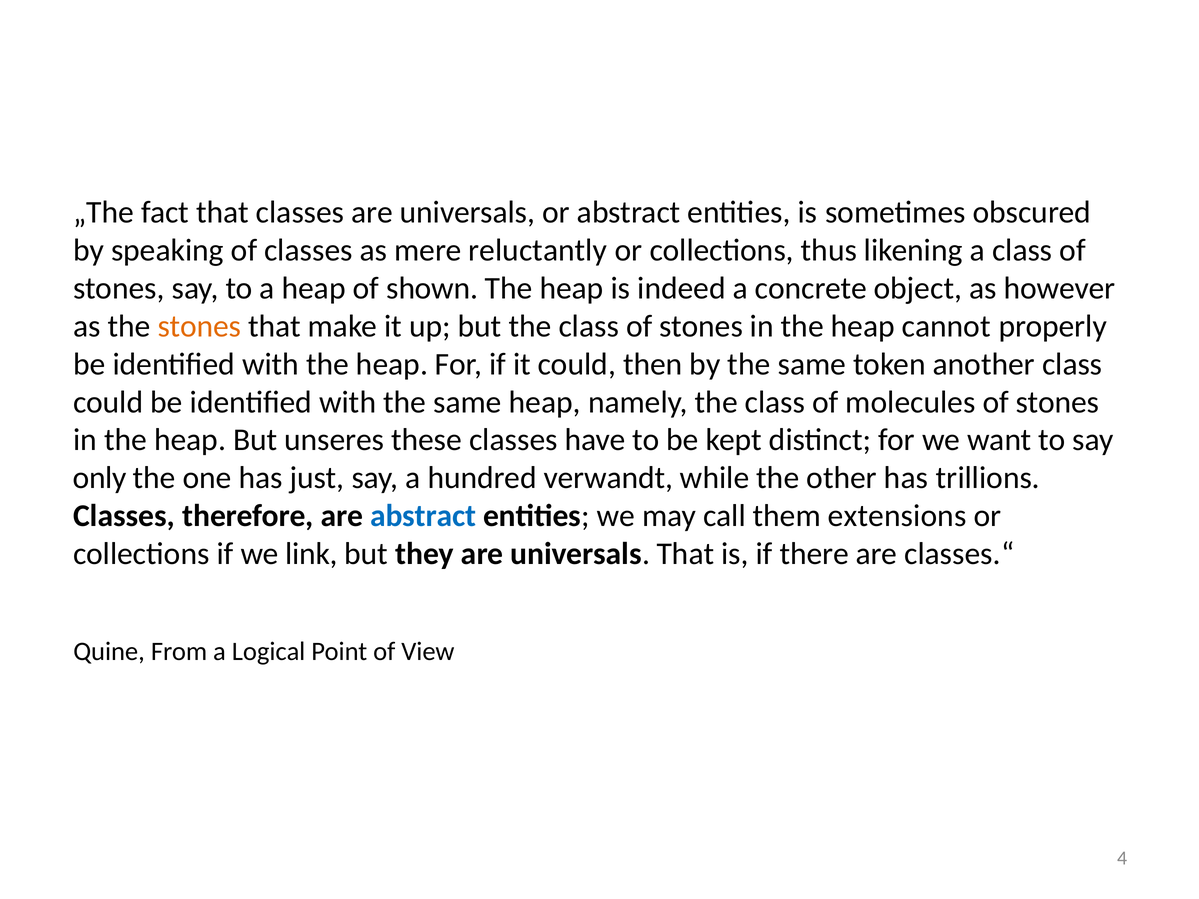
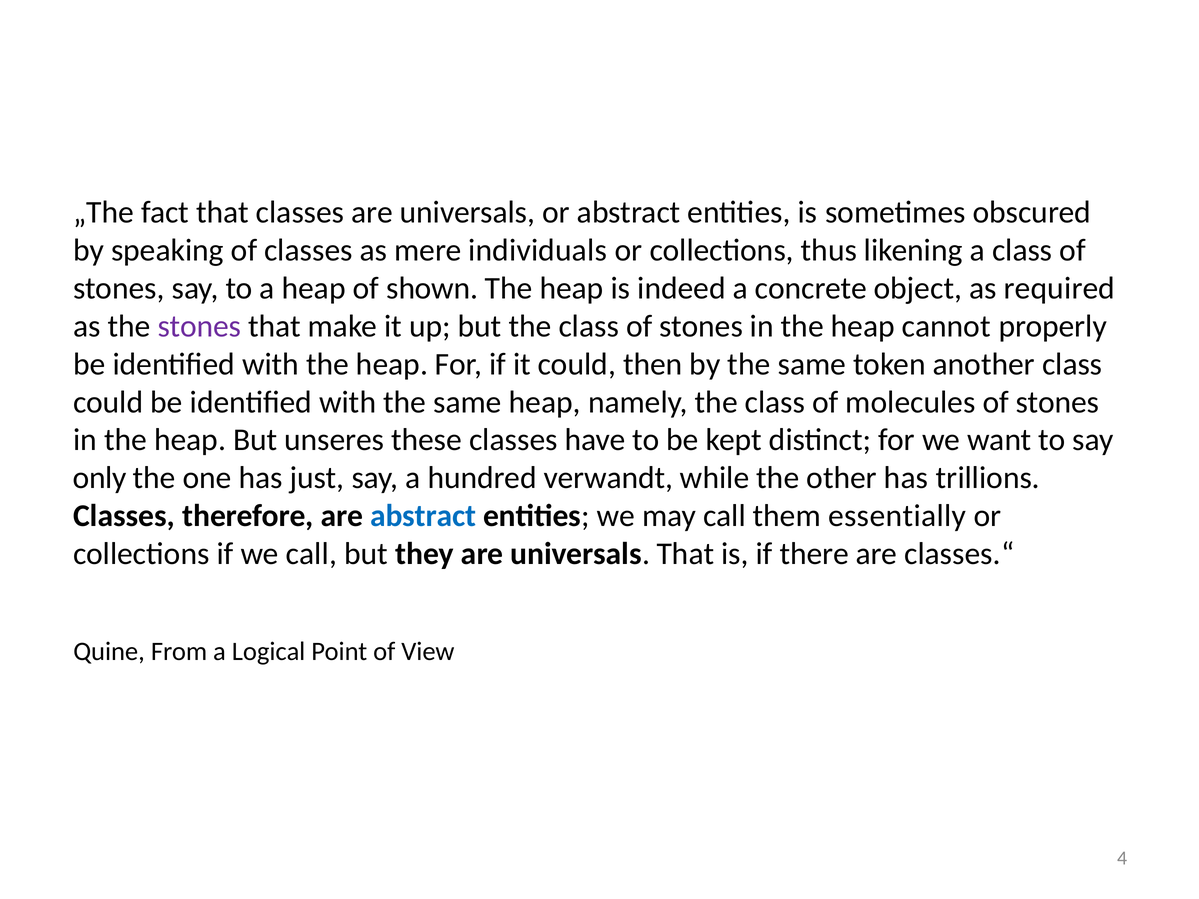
reluctantly: reluctantly -> individuals (538, 250)
however: however -> required (1059, 288)
stones colour: orange -> purple (199, 326)
extensions: extensions -> essentially (897, 516)
we link: link -> call (311, 554)
